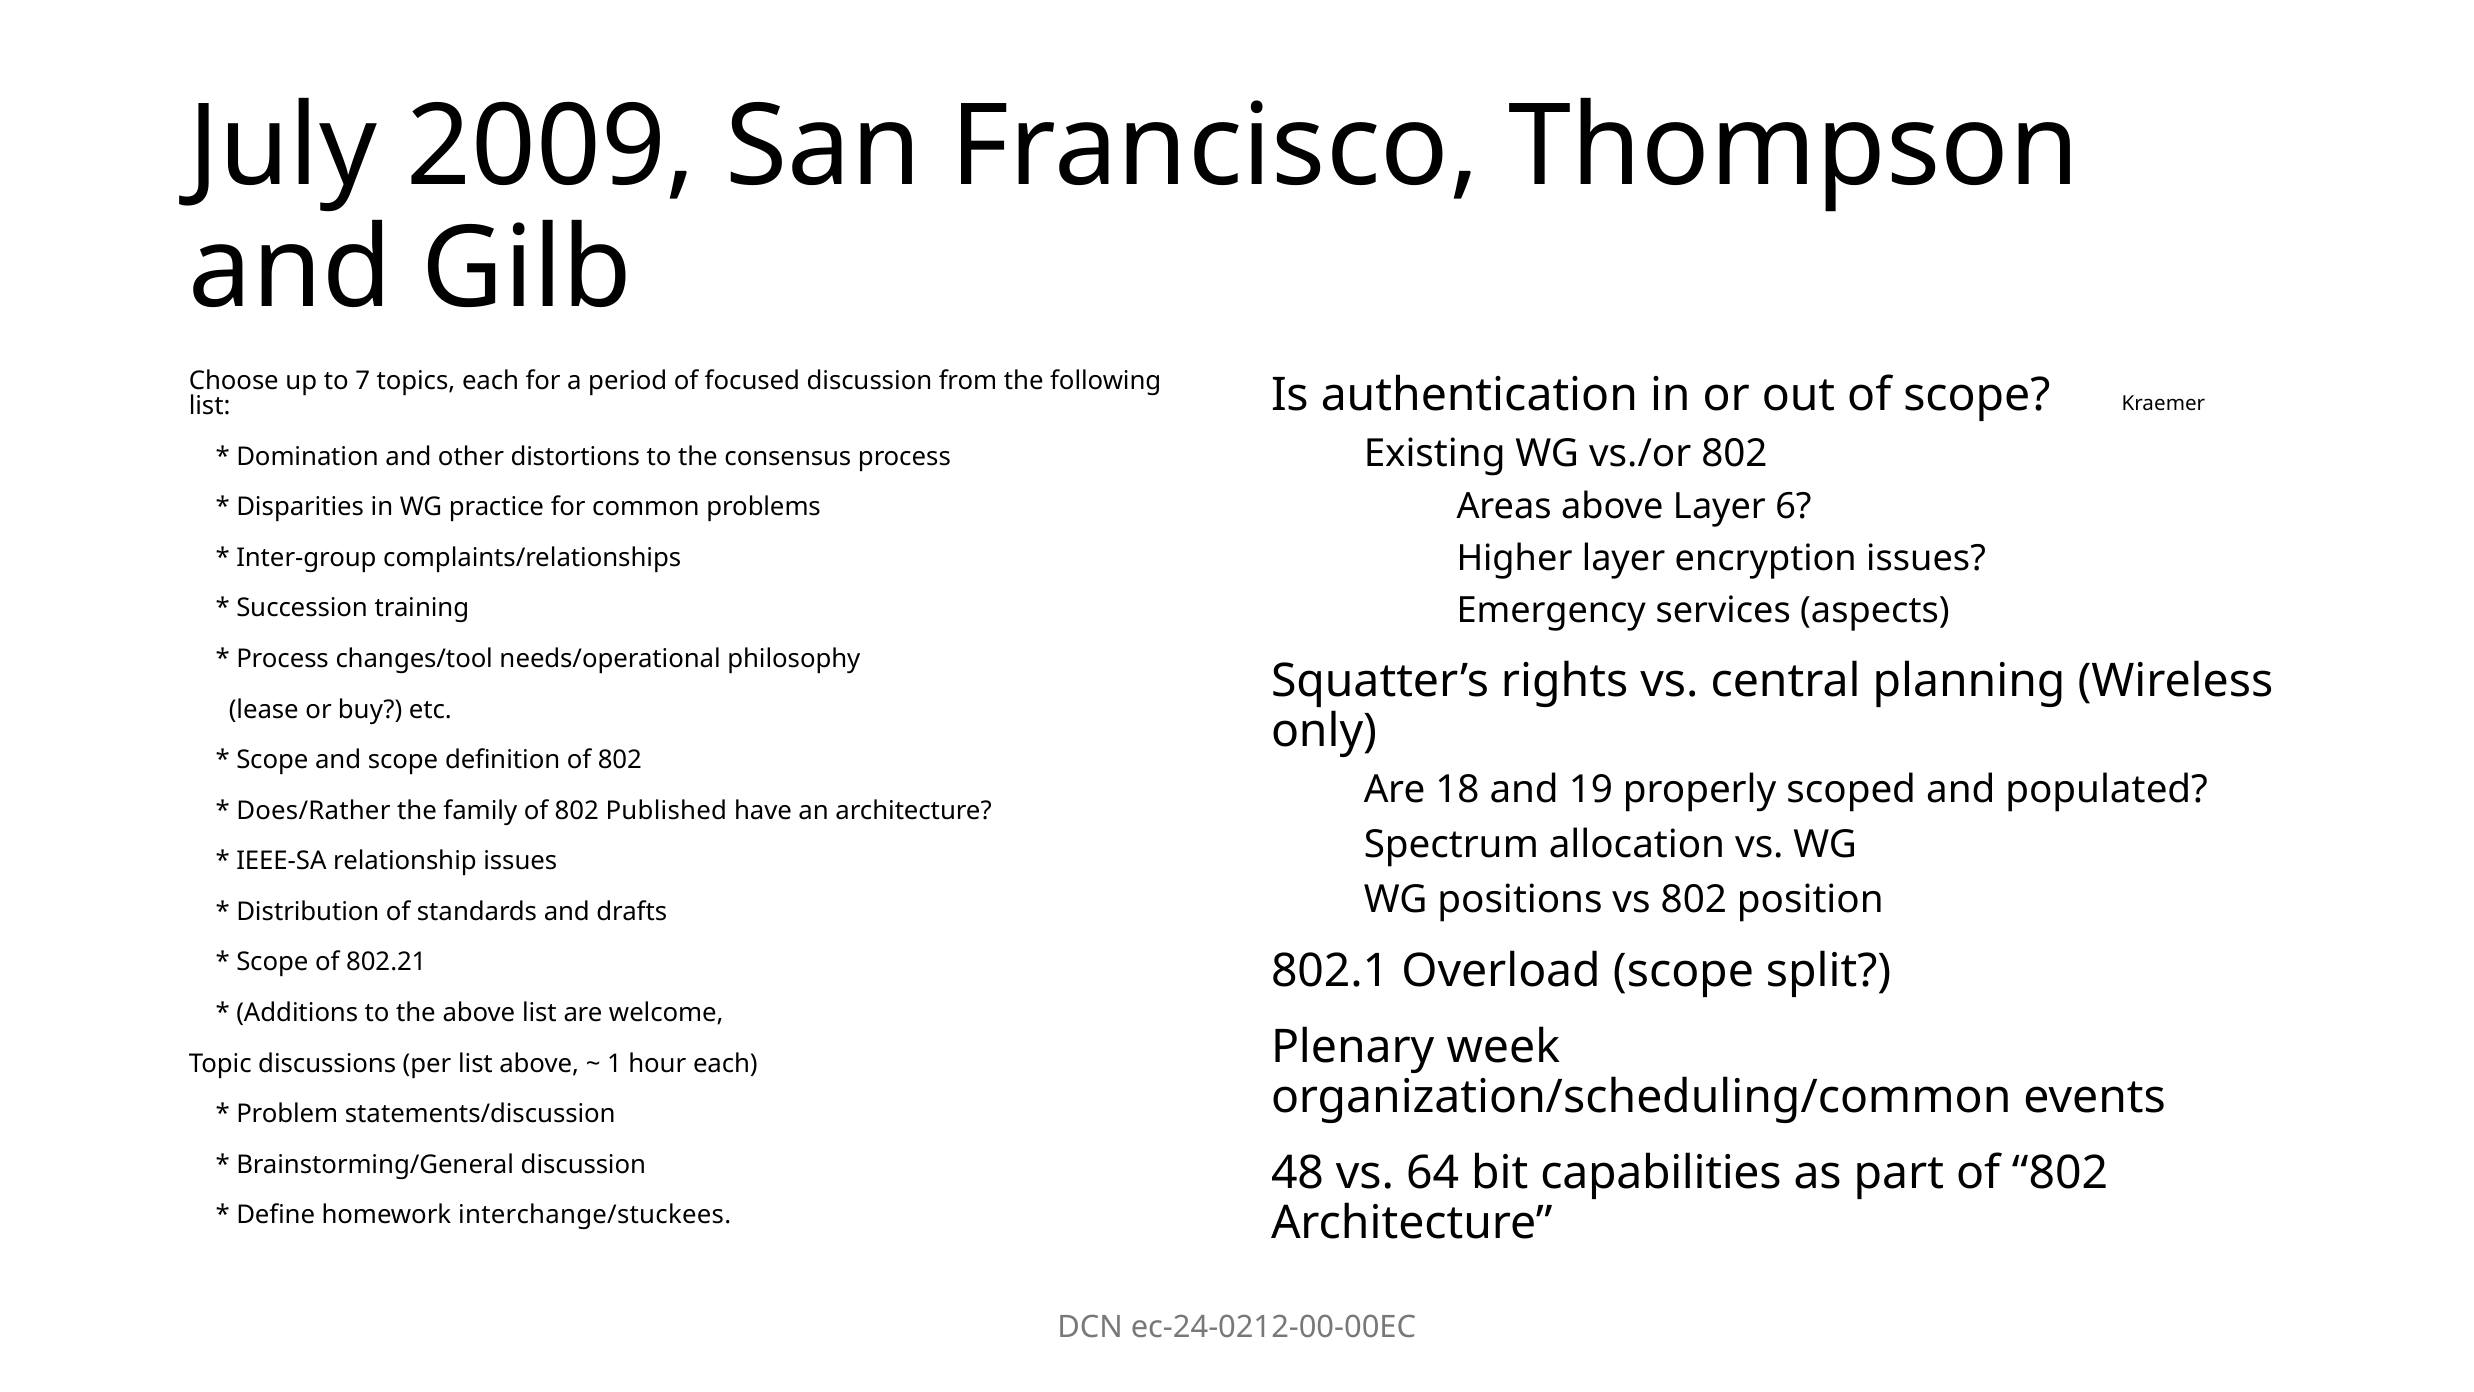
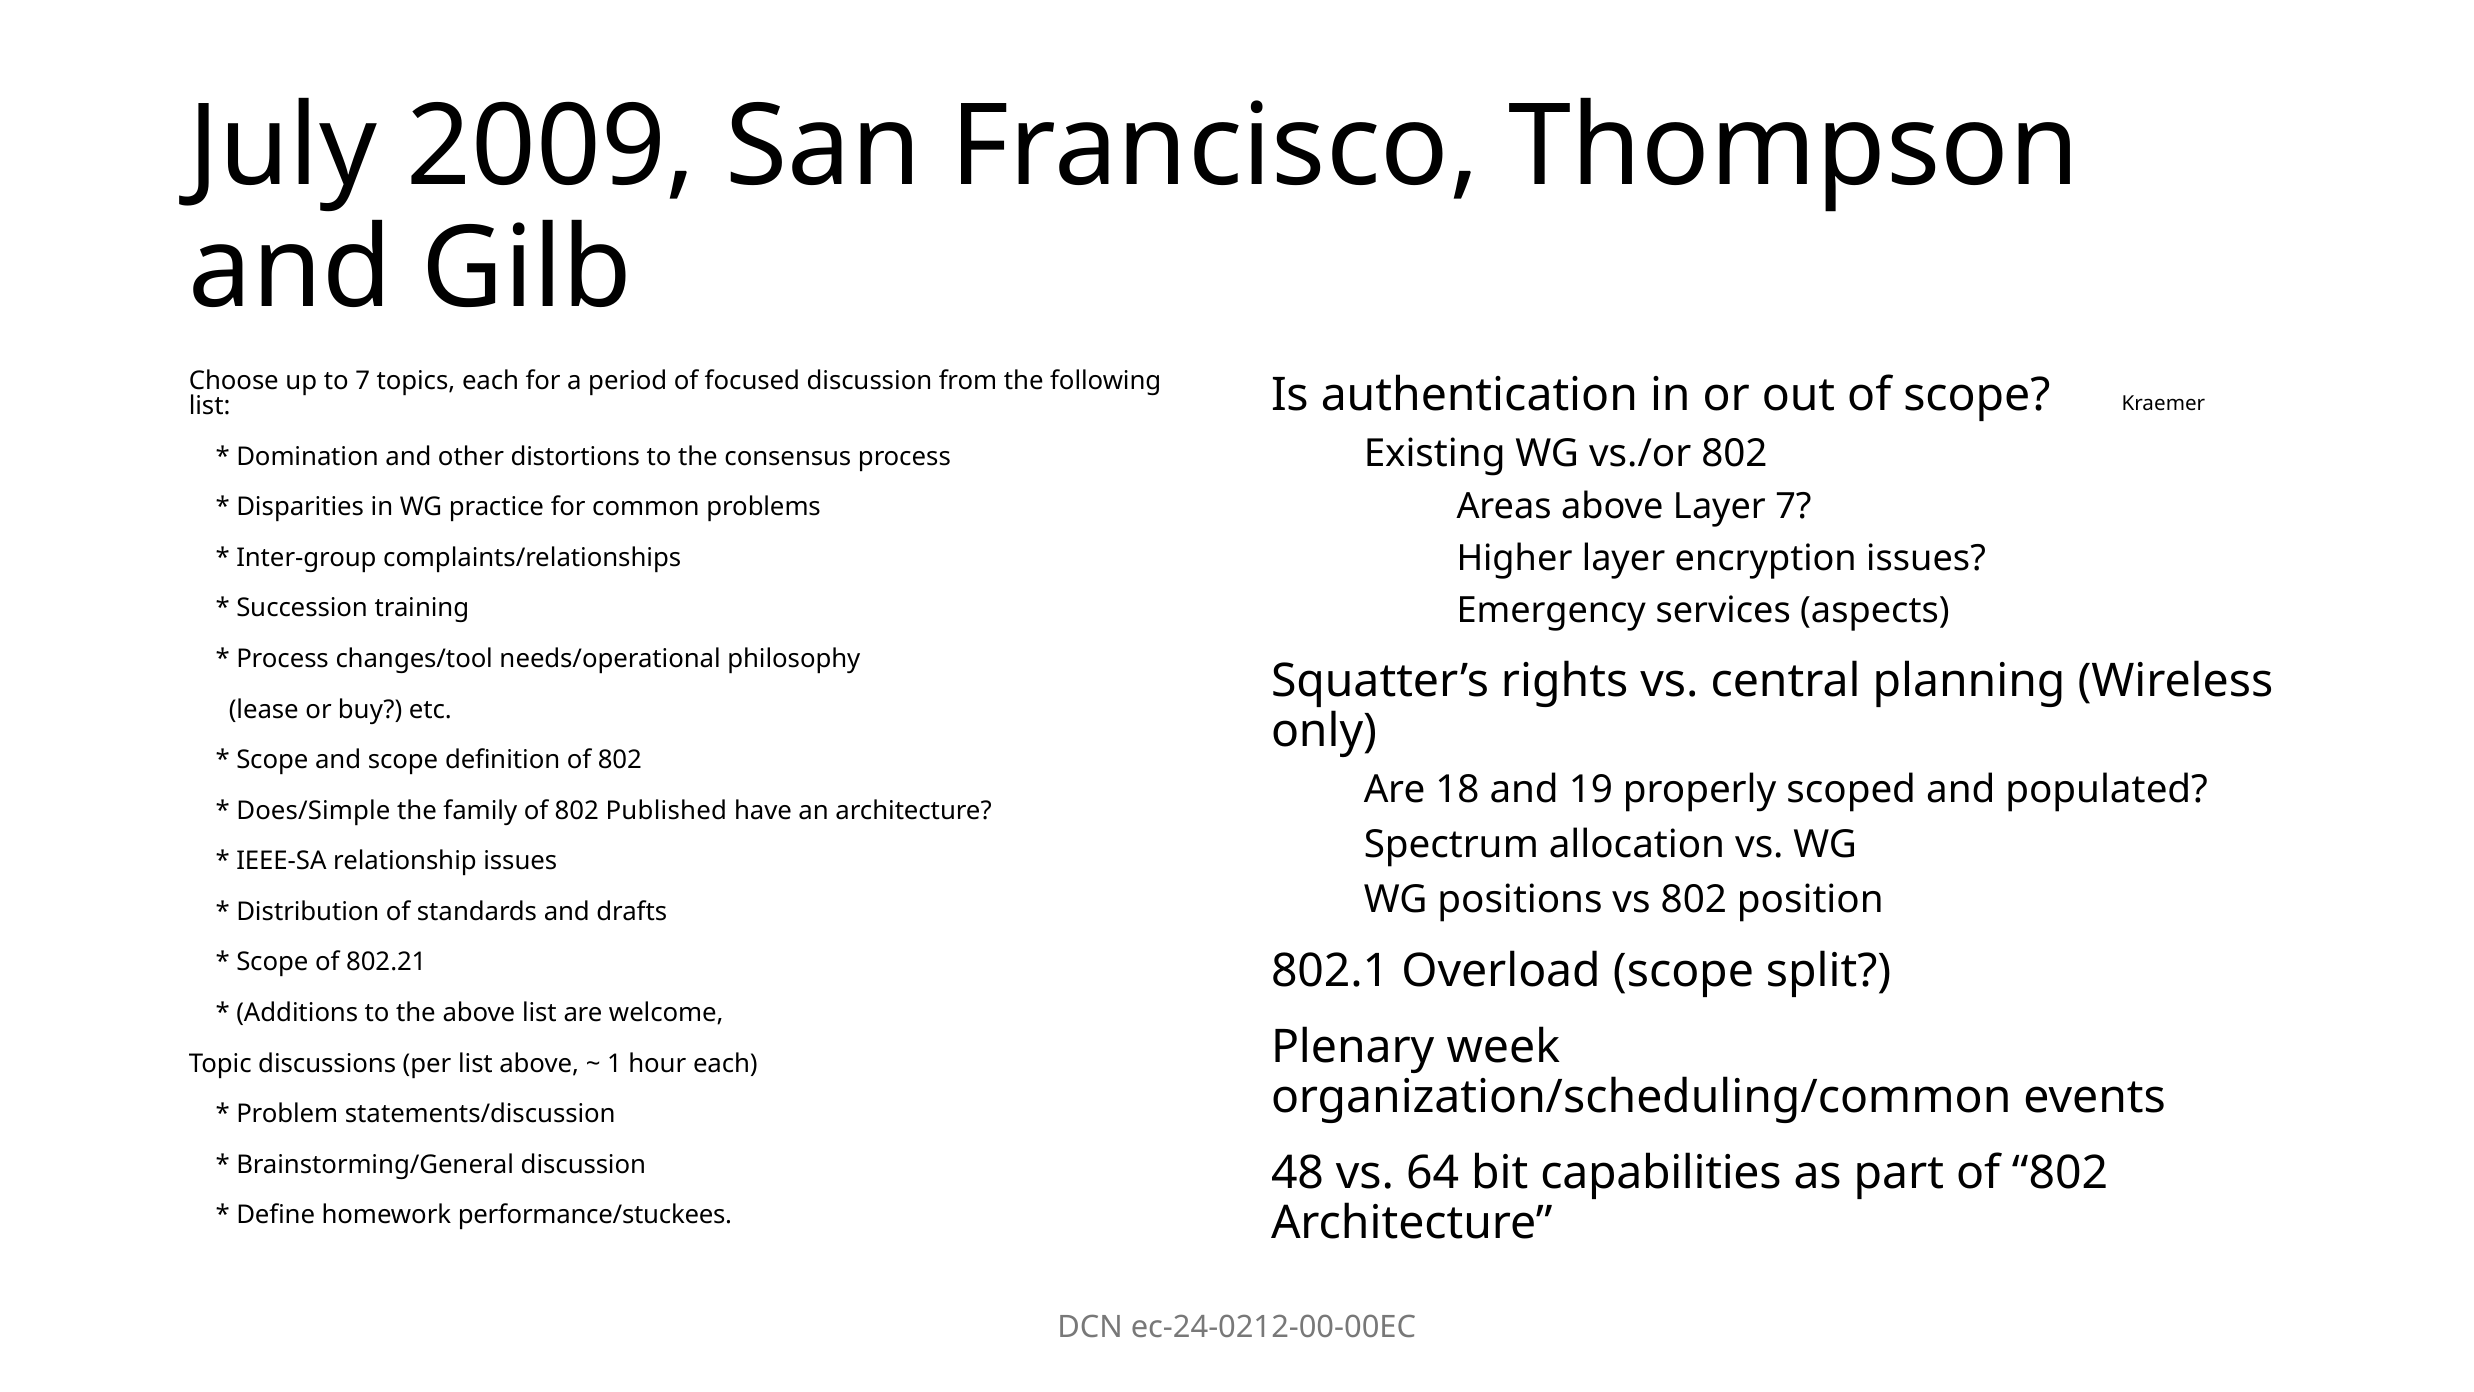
Layer 6: 6 -> 7 (1794, 507)
Does/Rather: Does/Rather -> Does/Simple (313, 810)
interchange/stuckees: interchange/stuckees -> performance/stuckees (595, 1215)
